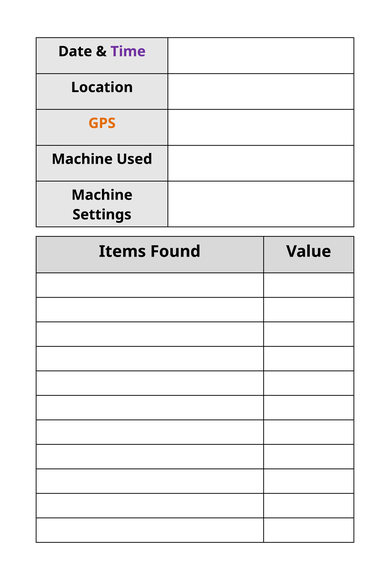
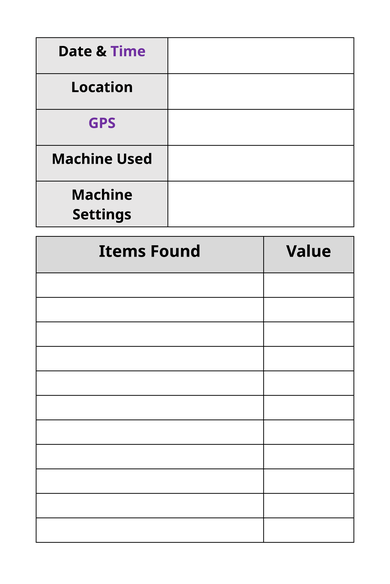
GPS colour: orange -> purple (102, 123)
